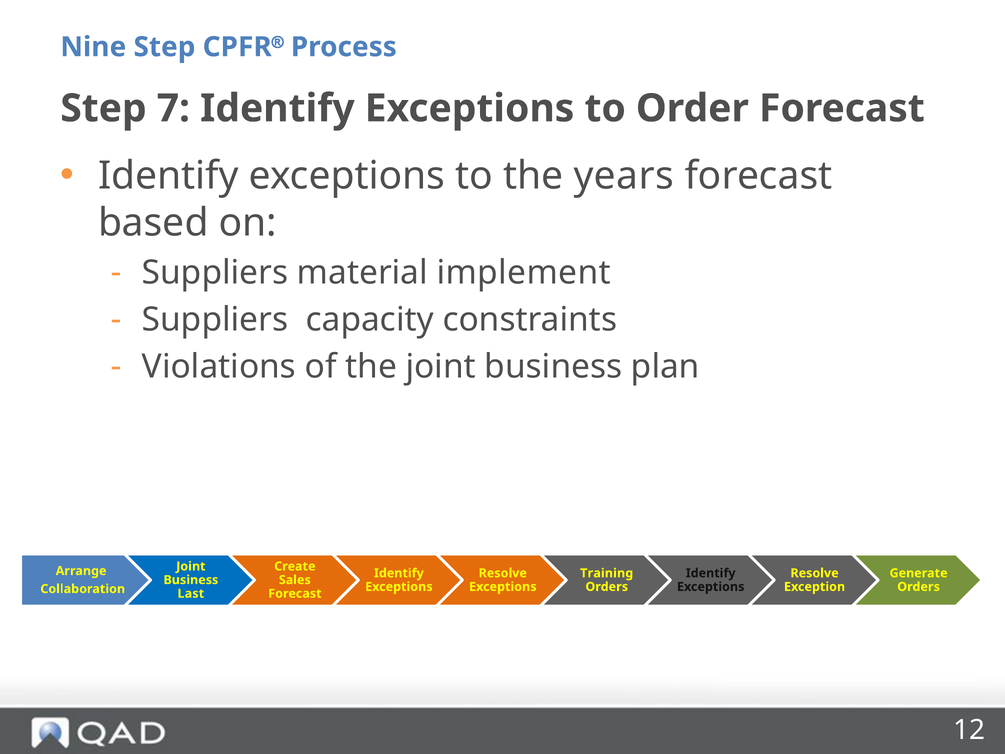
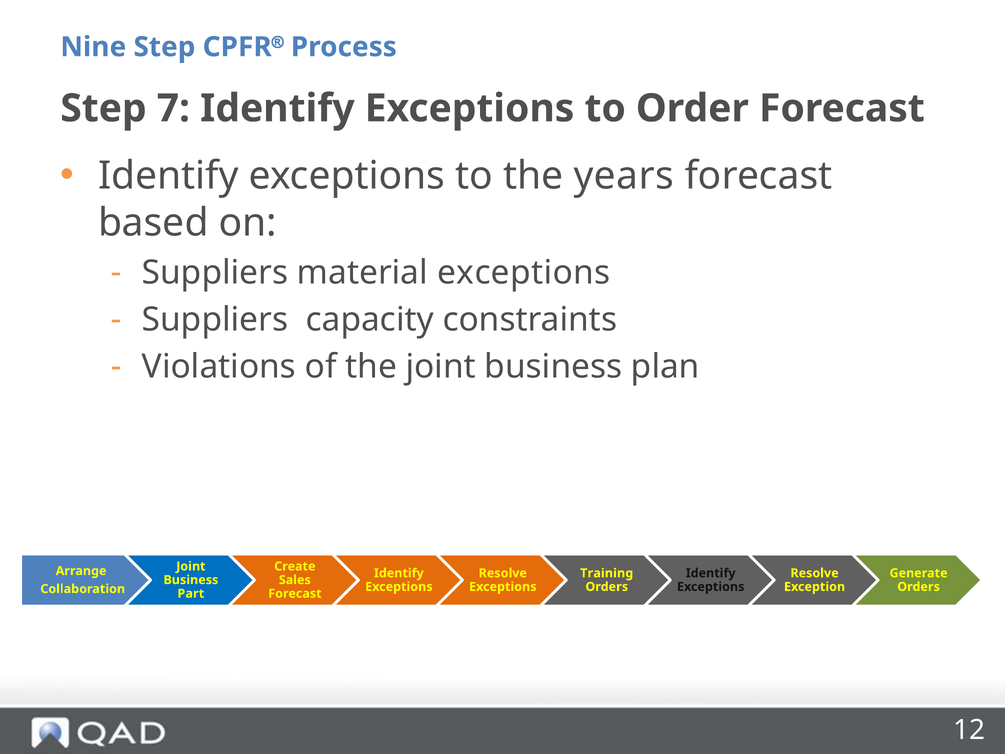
material implement: implement -> exceptions (524, 273)
Last: Last -> Part (191, 593)
